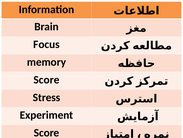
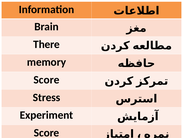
Focus: Focus -> There (47, 44)
